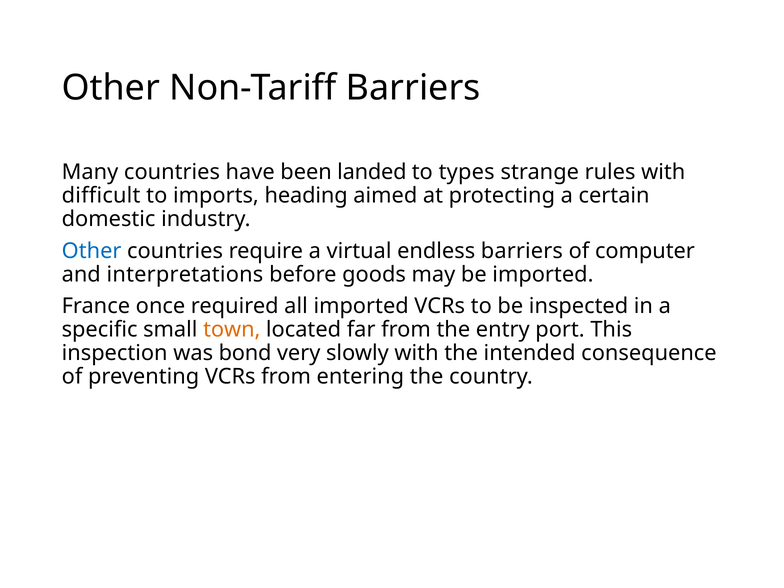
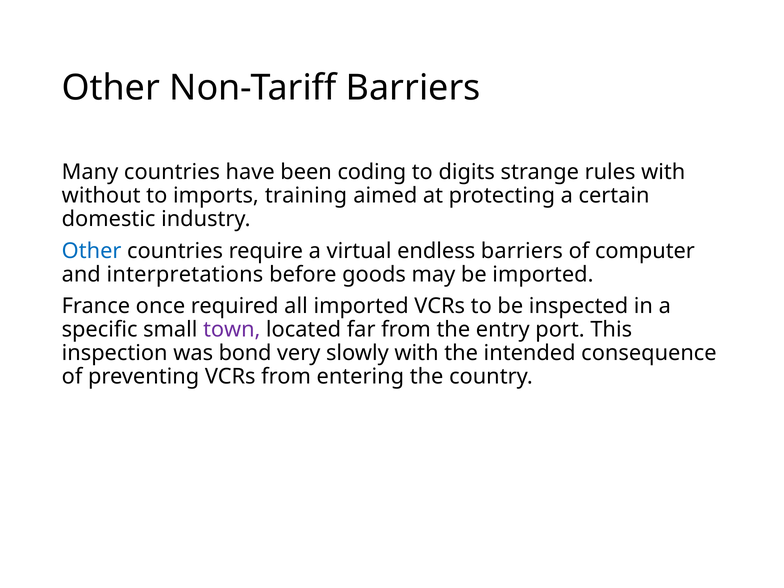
landed: landed -> coding (372, 172)
types: types -> digits (467, 172)
difficult: difficult -> without (101, 196)
heading: heading -> training (306, 196)
town colour: orange -> purple (232, 330)
